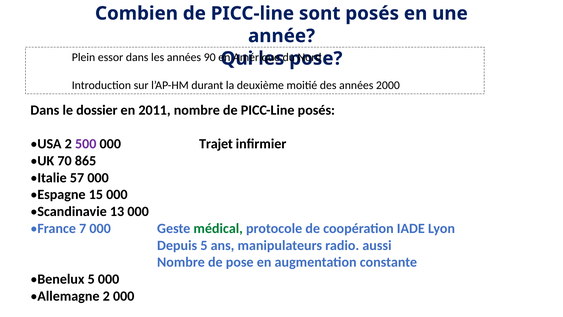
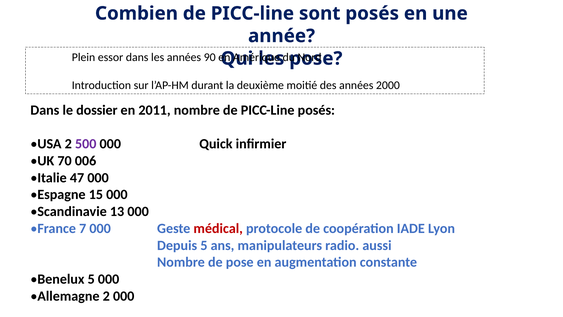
Trajet: Trajet -> Quick (216, 144)
865: 865 -> 006 (86, 161)
57: 57 -> 47 (77, 178)
médical colour: green -> red (218, 228)
